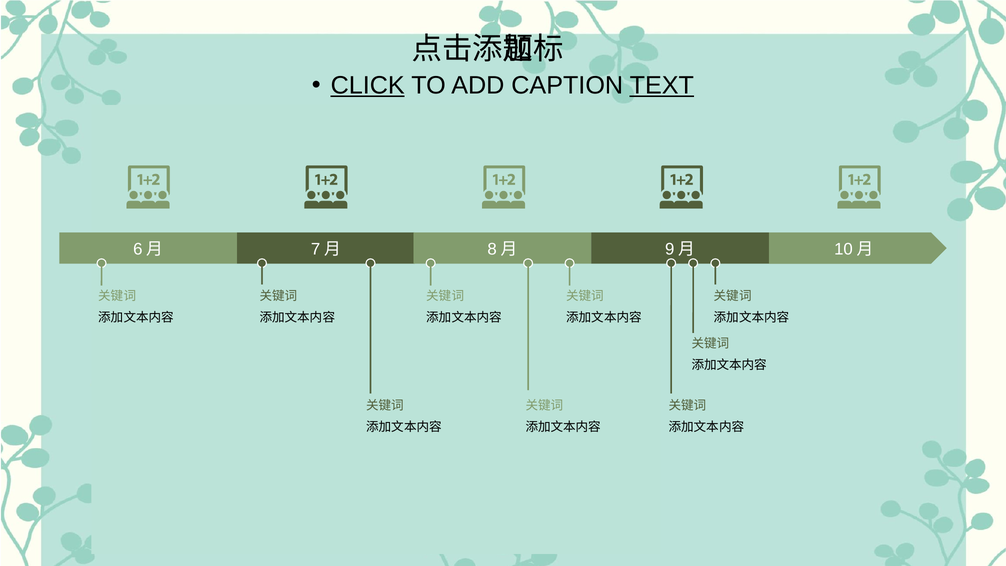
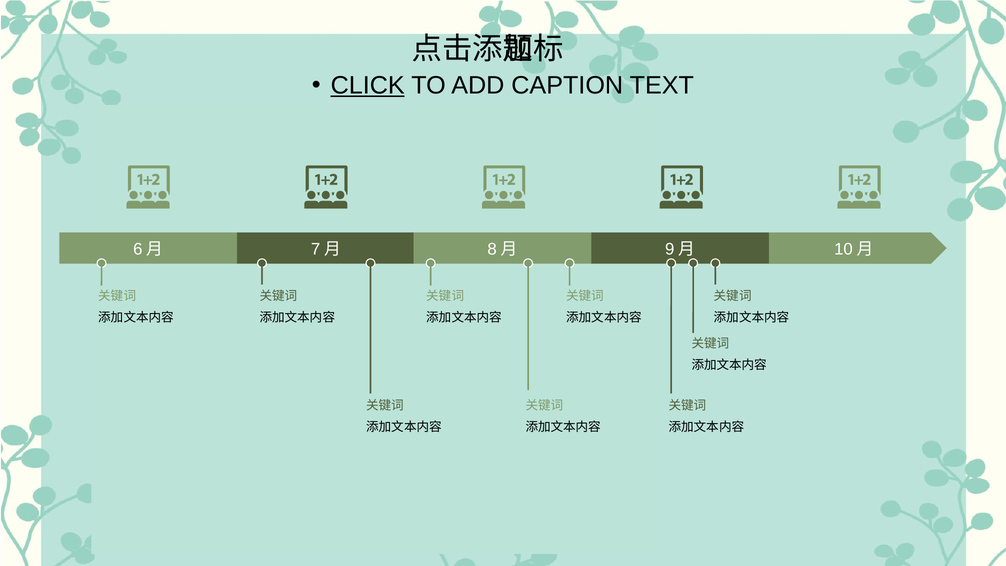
TEXT underline: present -> none (662, 85)
